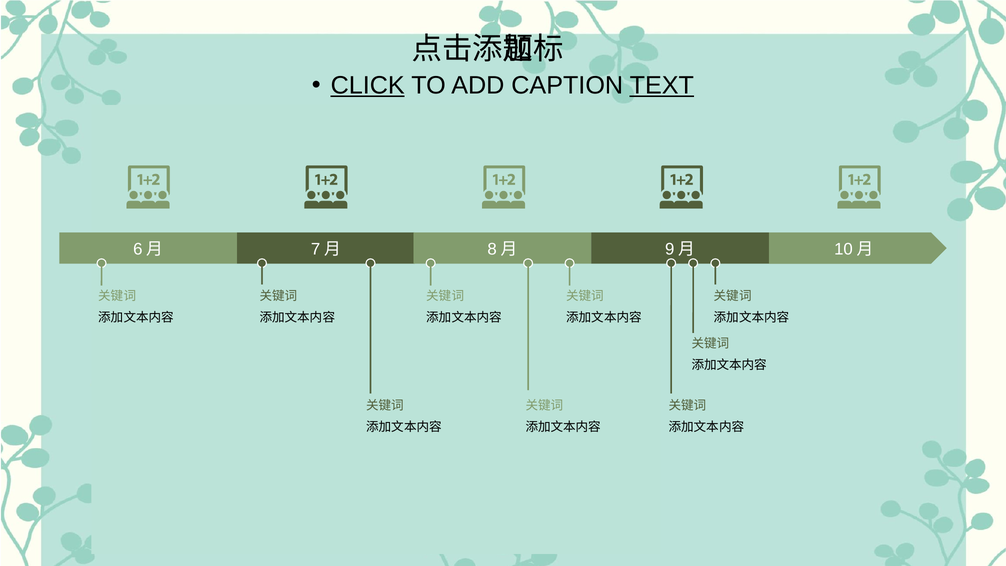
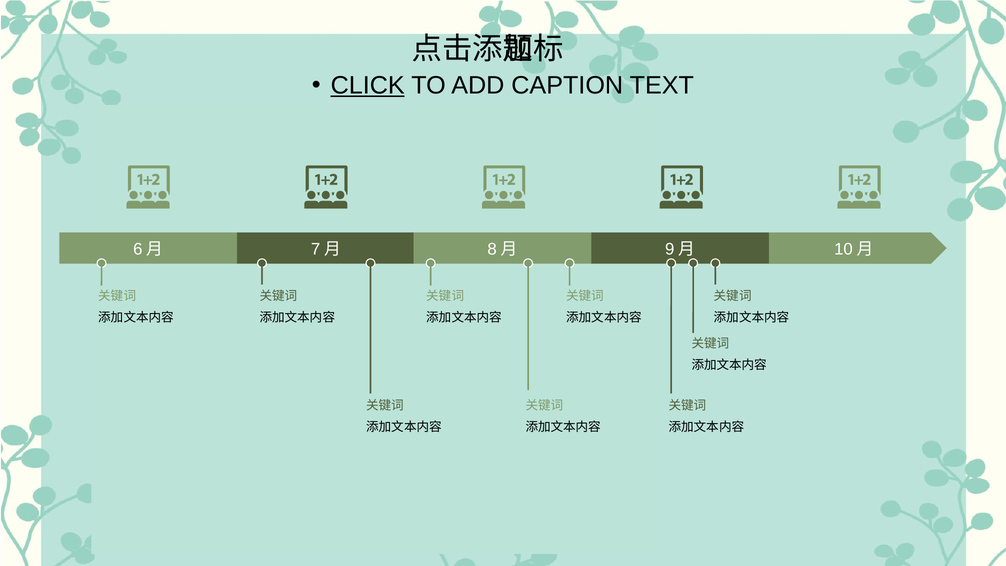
TEXT underline: present -> none (662, 85)
